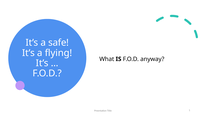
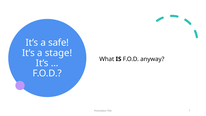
flying: flying -> stage (58, 53)
